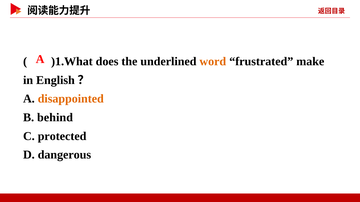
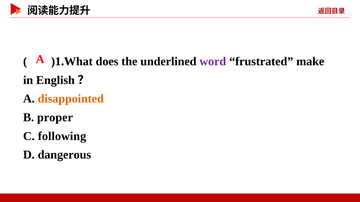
word colour: orange -> purple (213, 62)
behind: behind -> proper (55, 118)
protected: protected -> following (62, 136)
